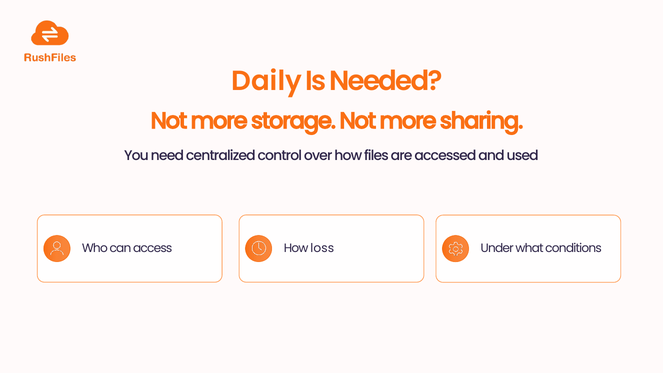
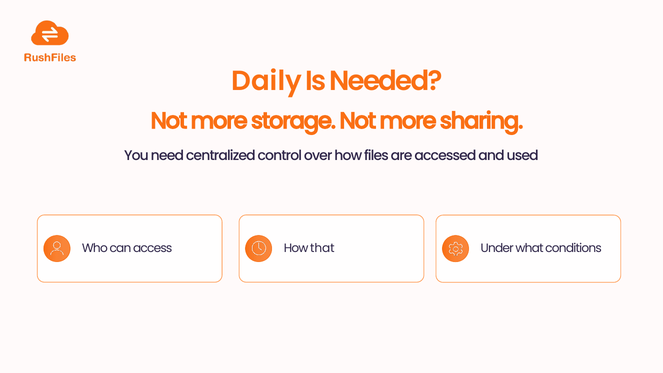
loss: loss -> that (322, 248)
